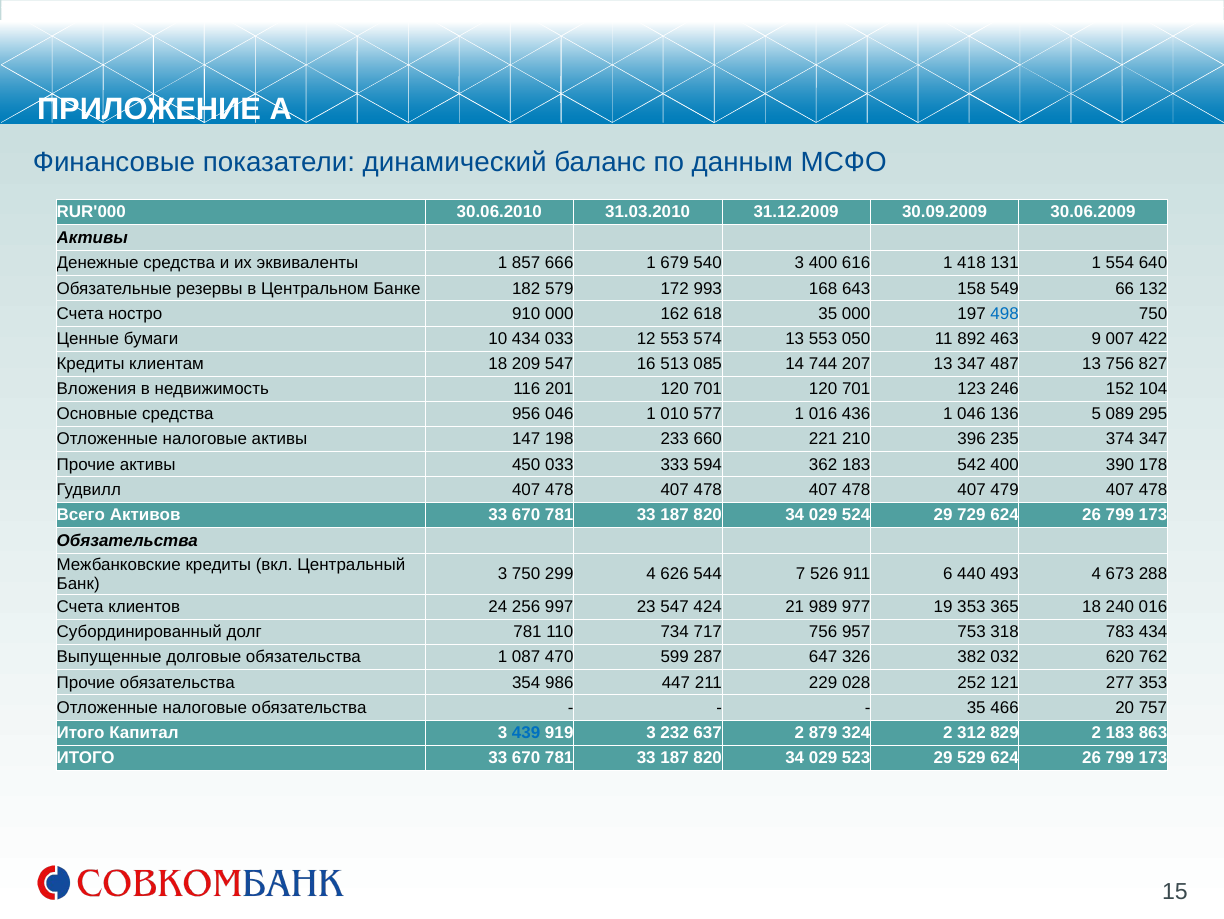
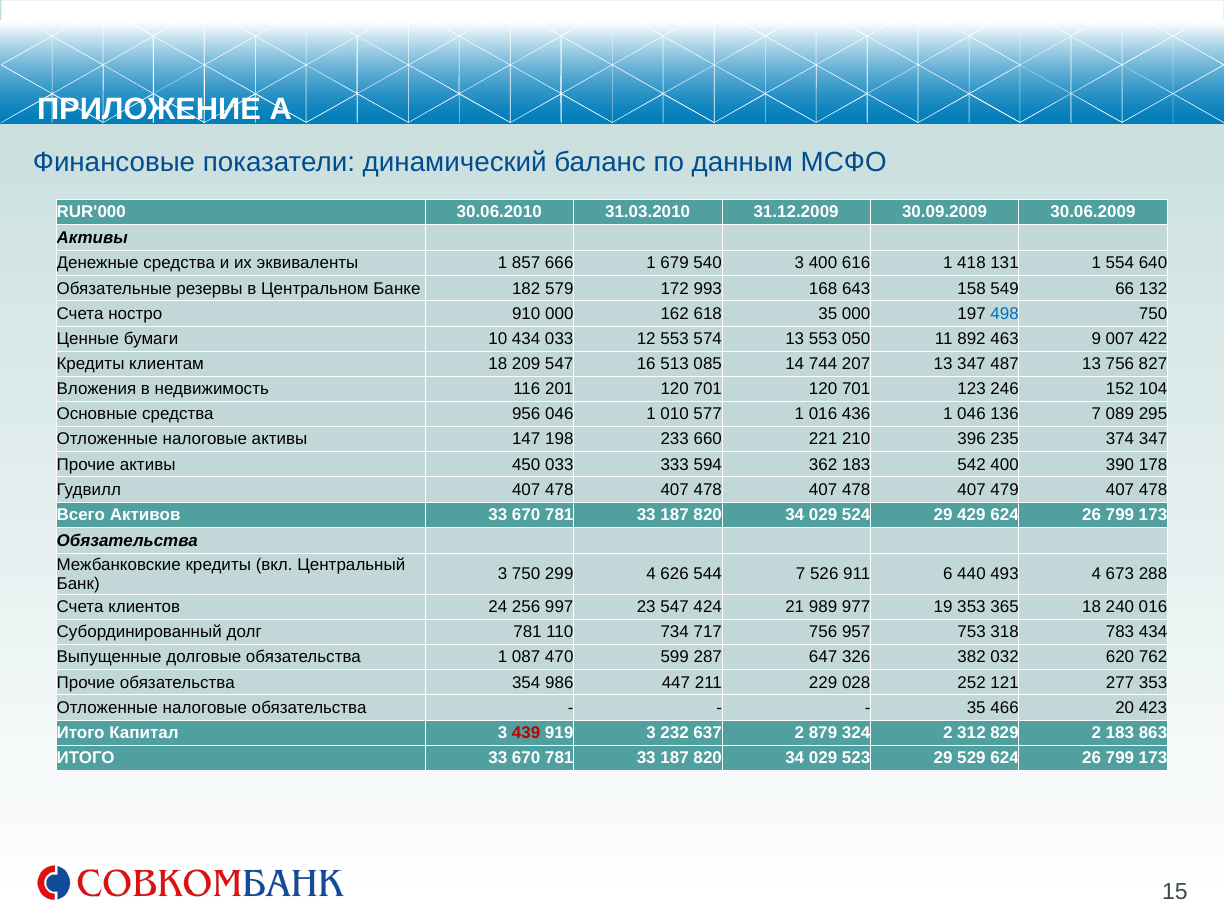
136 5: 5 -> 7 (1096, 414)
729: 729 -> 429 (971, 515)
757: 757 -> 423 (1153, 707)
439 colour: blue -> red (526, 732)
